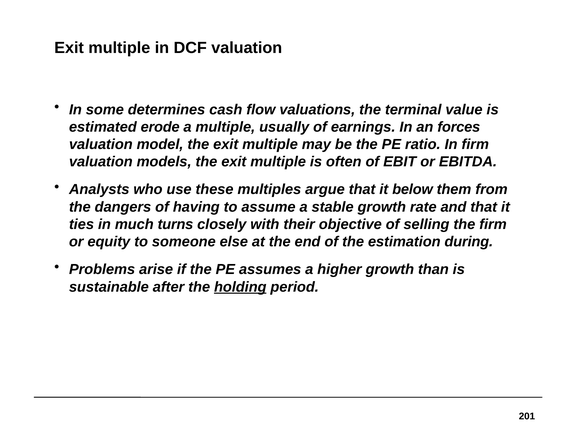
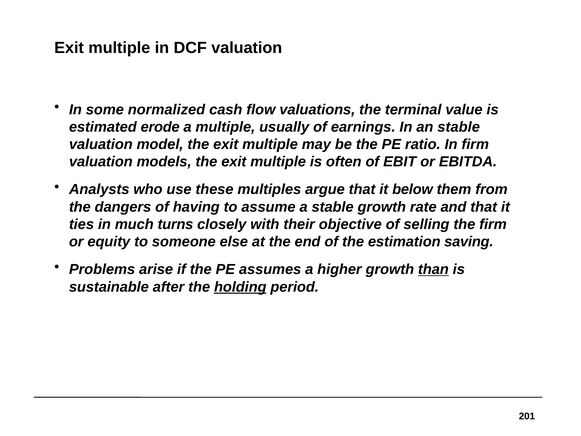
determines: determines -> normalized (166, 109)
an forces: forces -> stable (459, 127)
during: during -> saving (469, 242)
than underline: none -> present (433, 269)
